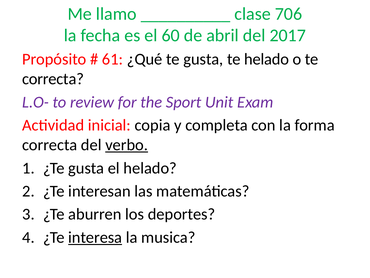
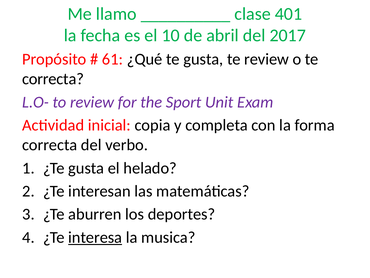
706: 706 -> 401 (289, 14)
60: 60 -> 10 (171, 35)
te helado: helado -> review (267, 59)
verbo underline: present -> none (127, 145)
